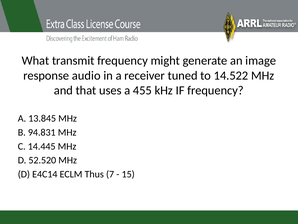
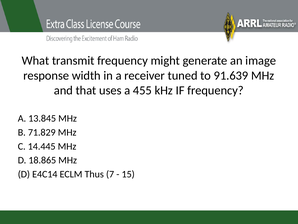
audio: audio -> width (86, 75)
14.522: 14.522 -> 91.639 (231, 75)
94.831: 94.831 -> 71.829 (42, 132)
52.520: 52.520 -> 18.865 (42, 160)
